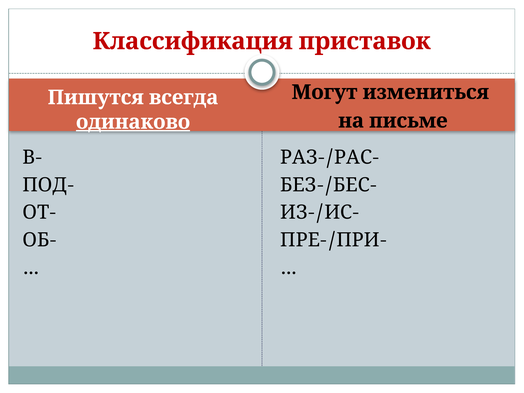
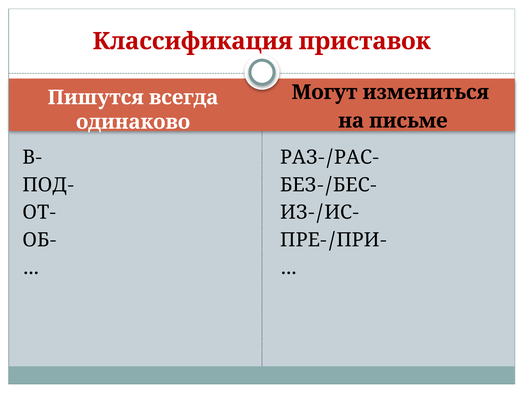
одинаково underline: present -> none (133, 122)
